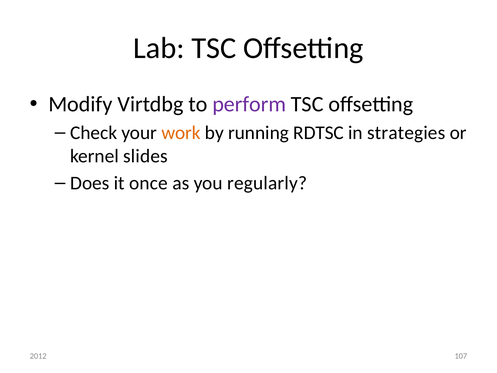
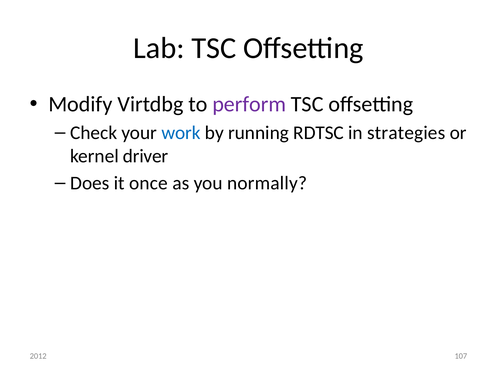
work colour: orange -> blue (181, 133)
slides: slides -> driver (146, 156)
regularly: regularly -> normally (267, 183)
